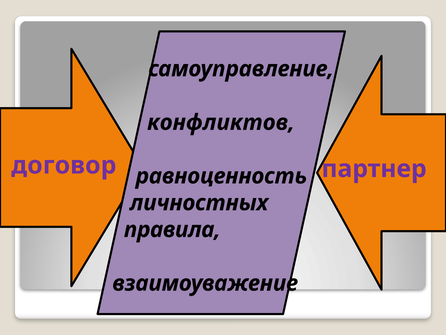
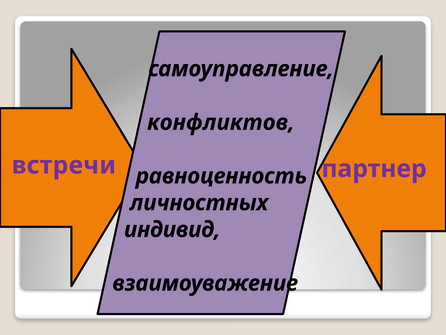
договор: договор -> встречи (64, 165)
правила: правила -> индивид (172, 229)
